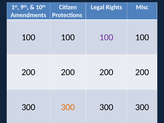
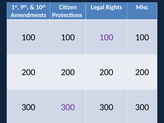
300 colour: orange -> purple (68, 107)
